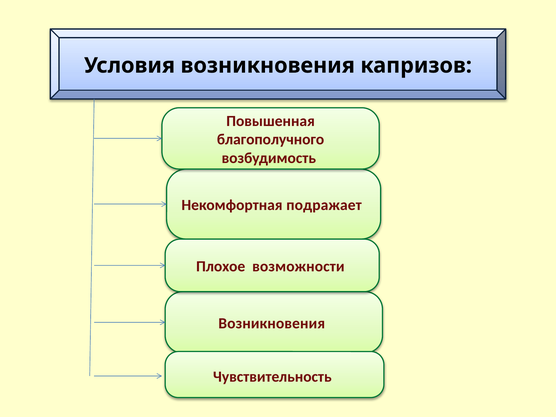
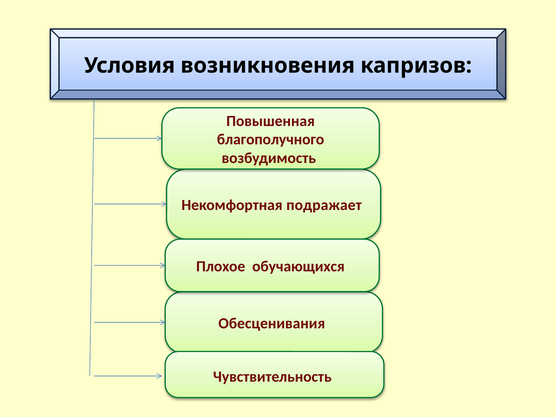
возможности: возможности -> обучающихся (298, 266)
Возникновения: Возникновения -> Обесценивания (272, 323)
